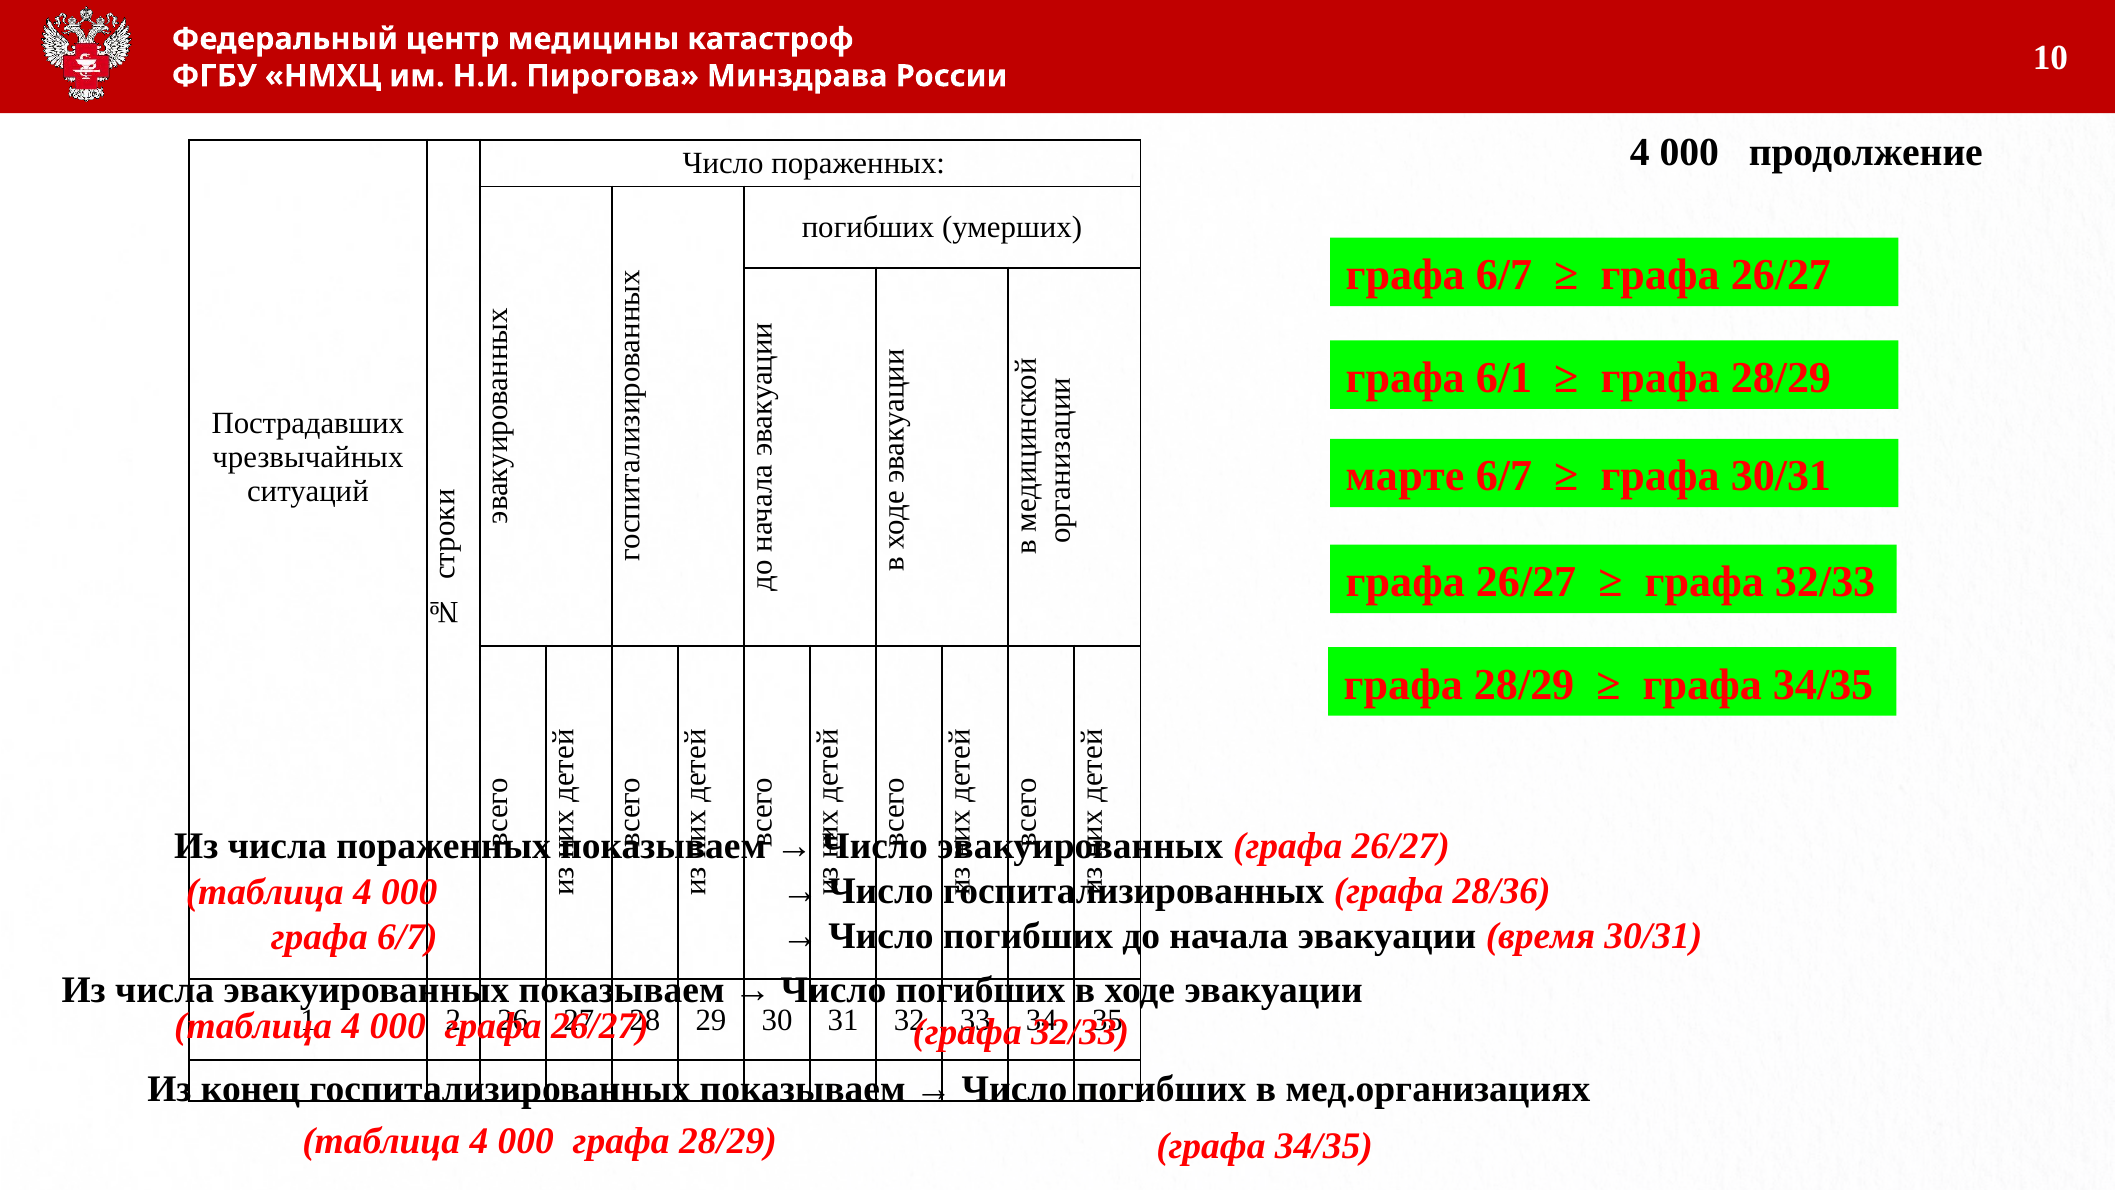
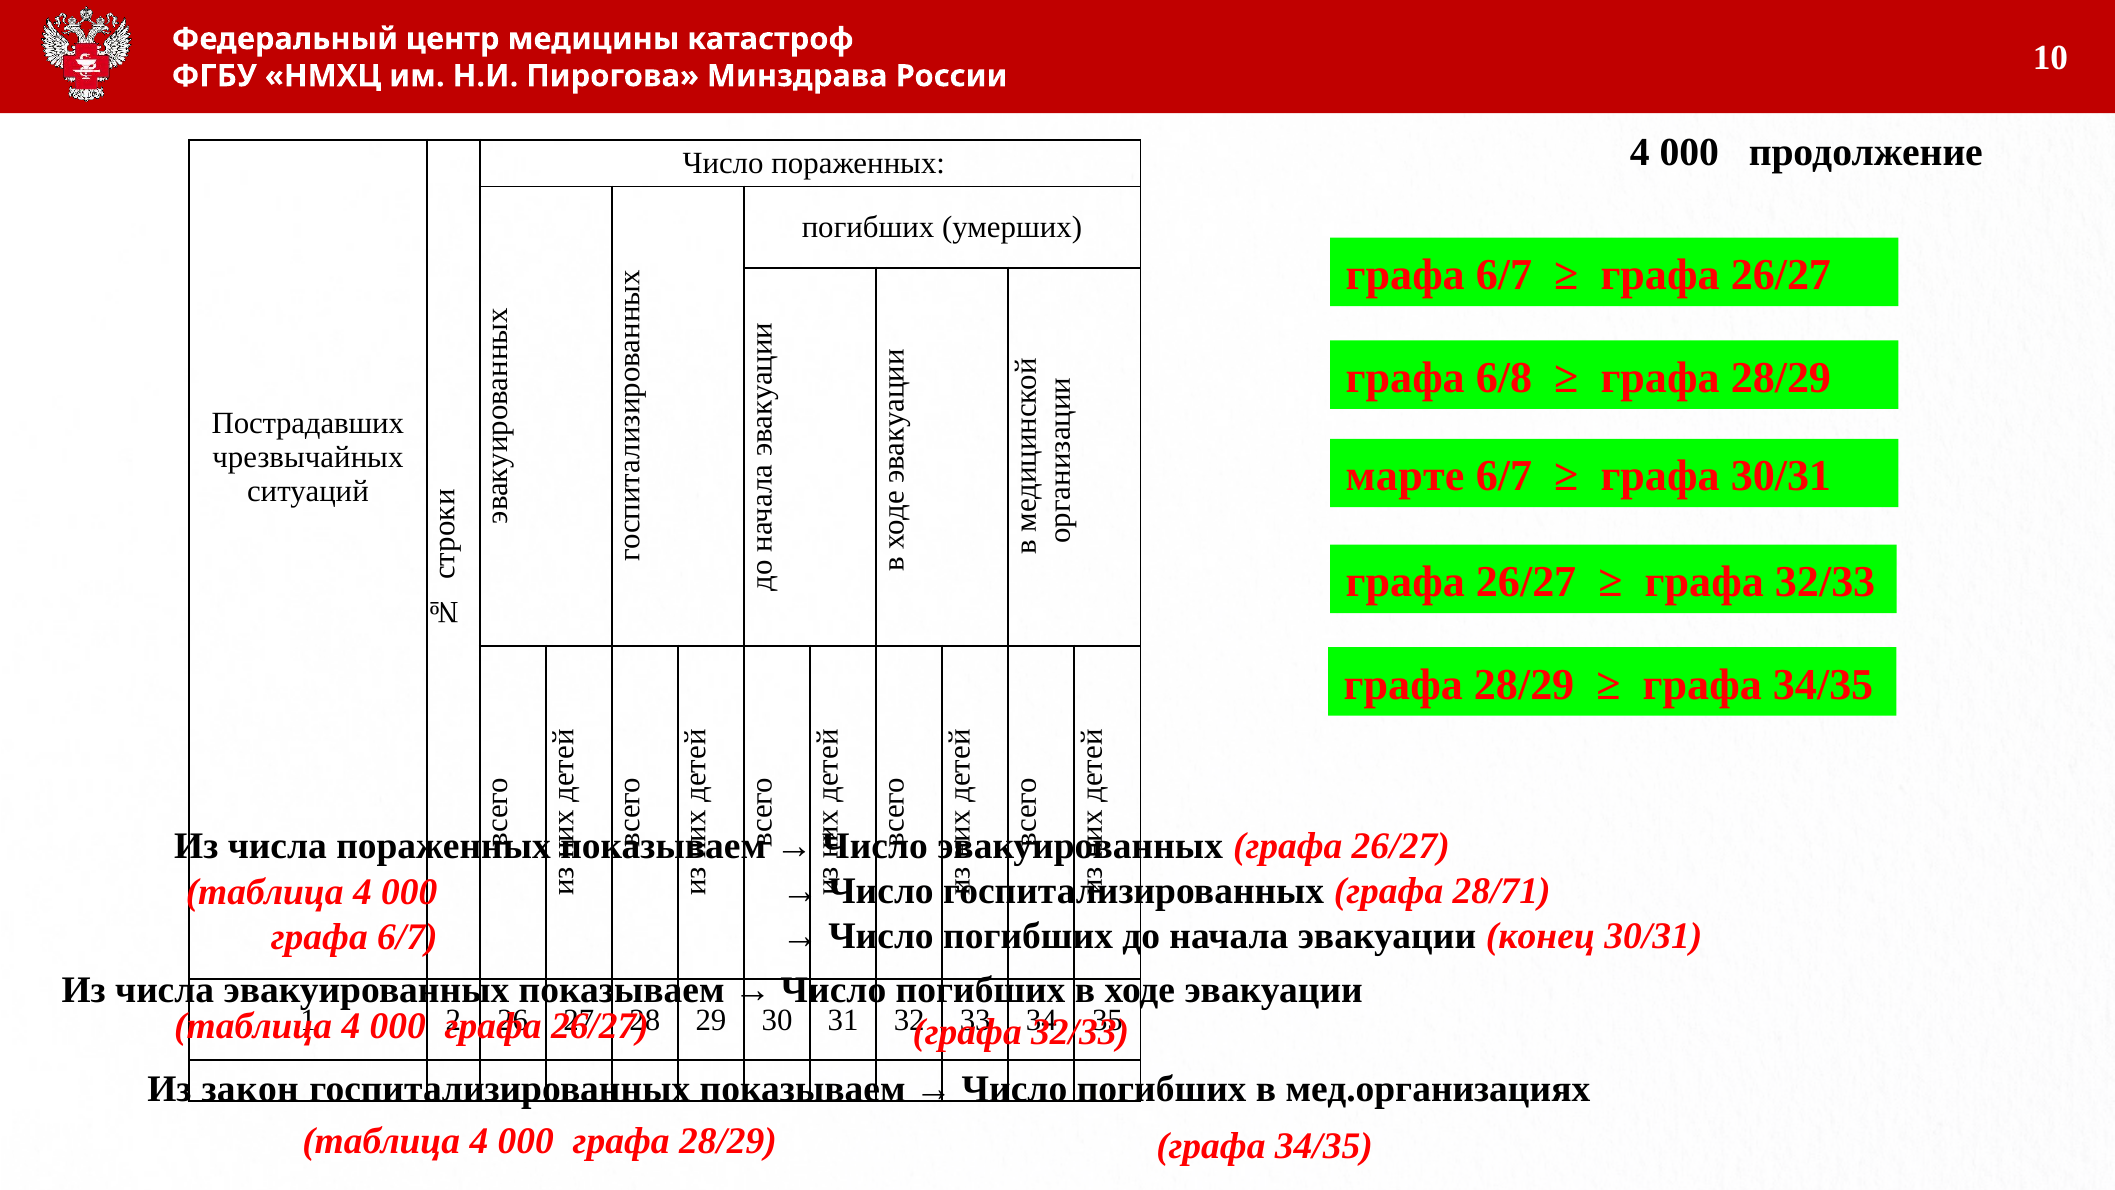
6/1: 6/1 -> 6/8 (1504, 378)
28/36: 28/36 -> 28/71 (1502, 891)
время: время -> конец (1540, 936)
конец: конец -> закон (250, 1089)
